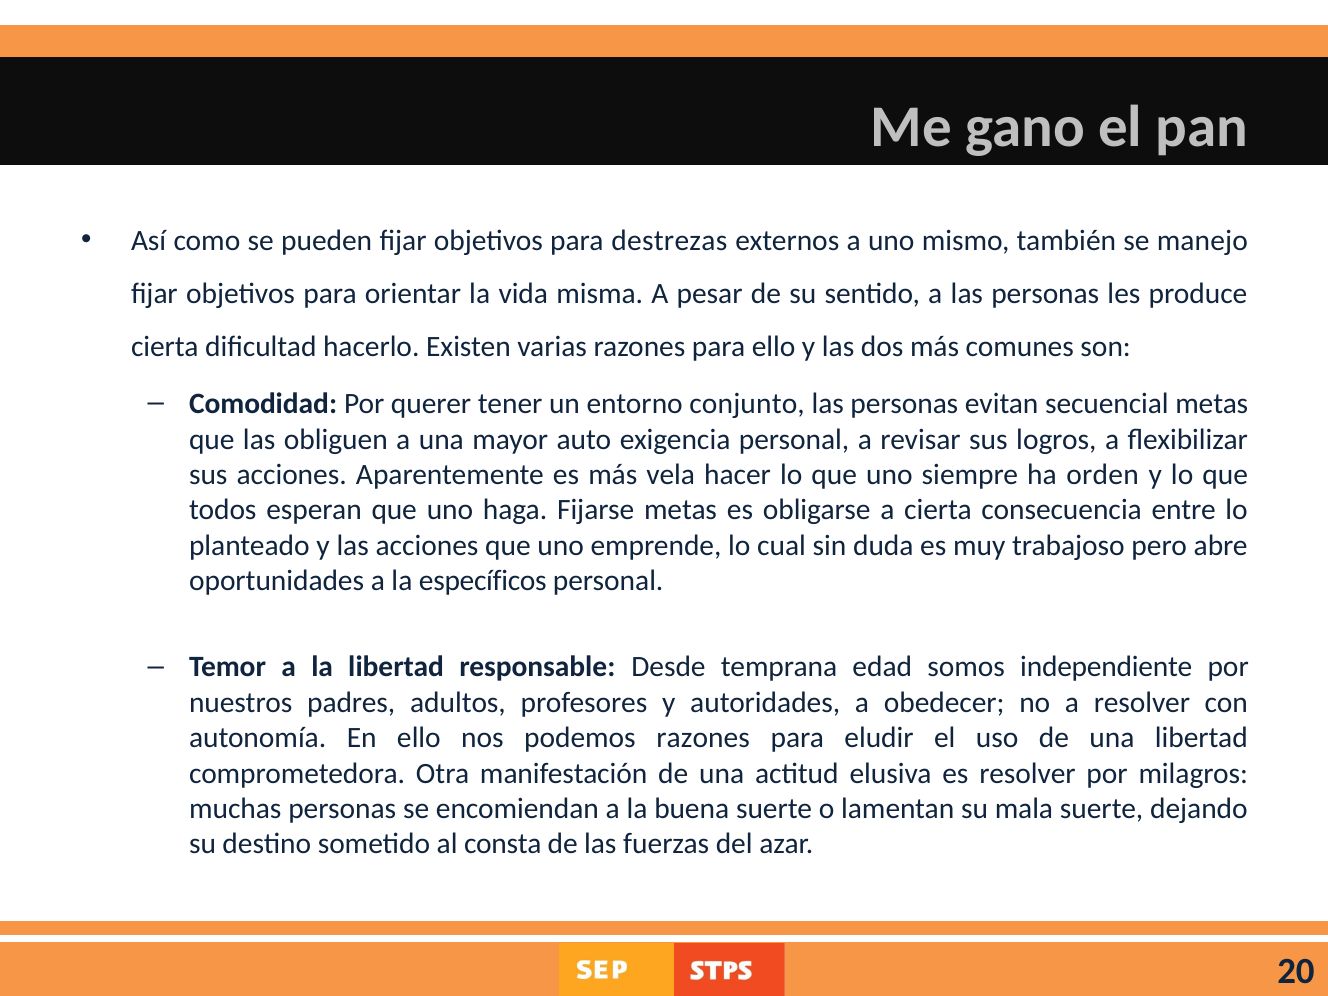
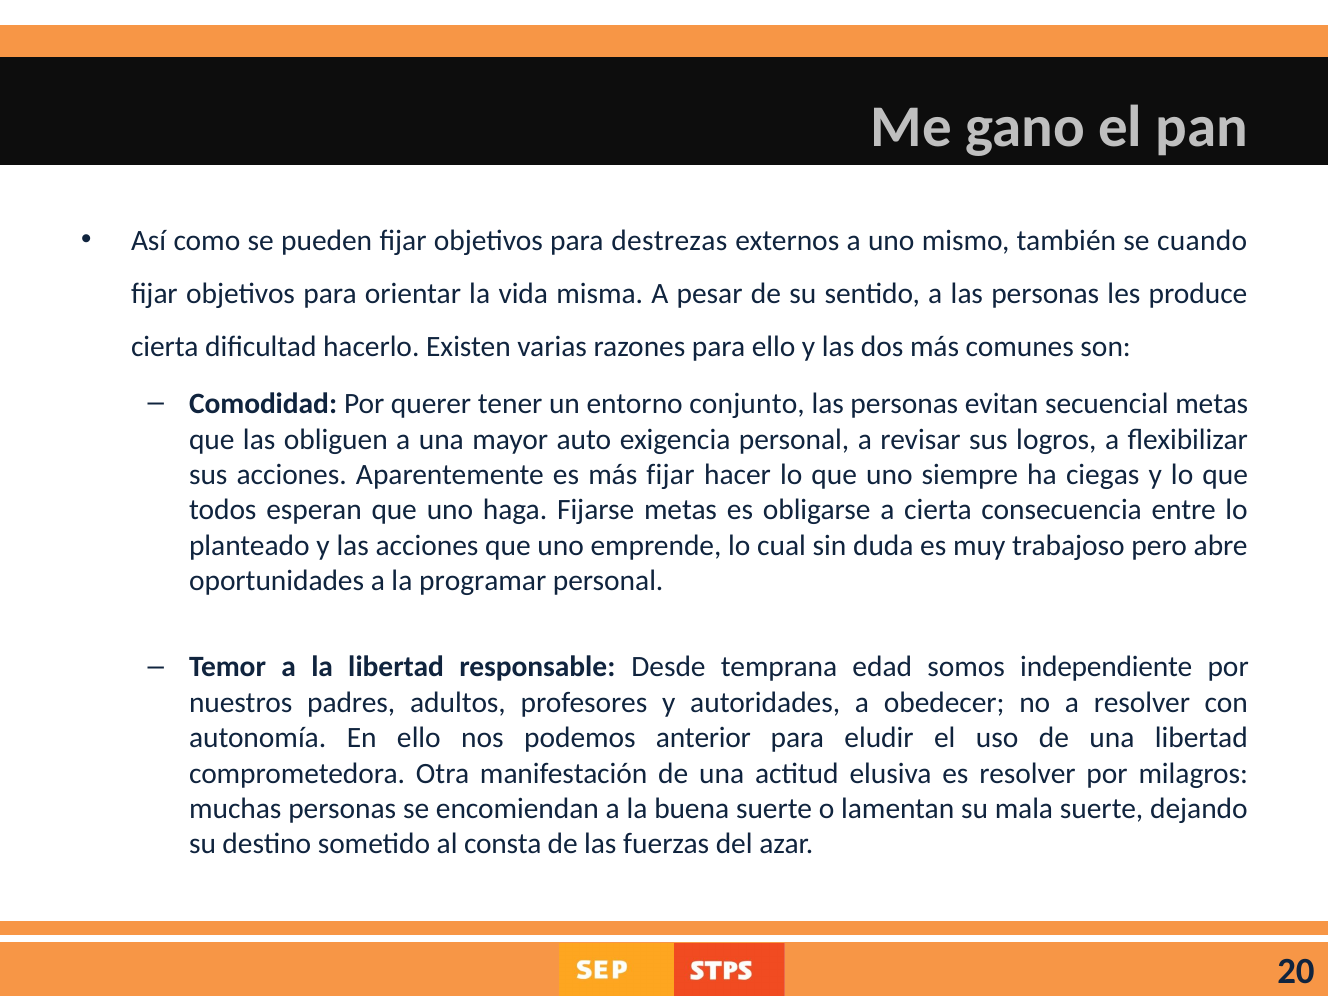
manejo: manejo -> cuando (1202, 240)
más vela: vela -> fijar (671, 475)
orden: orden -> ciegas (1103, 475)
específicos: específicos -> programar (483, 581)
podemos razones: razones -> anterior (703, 738)
